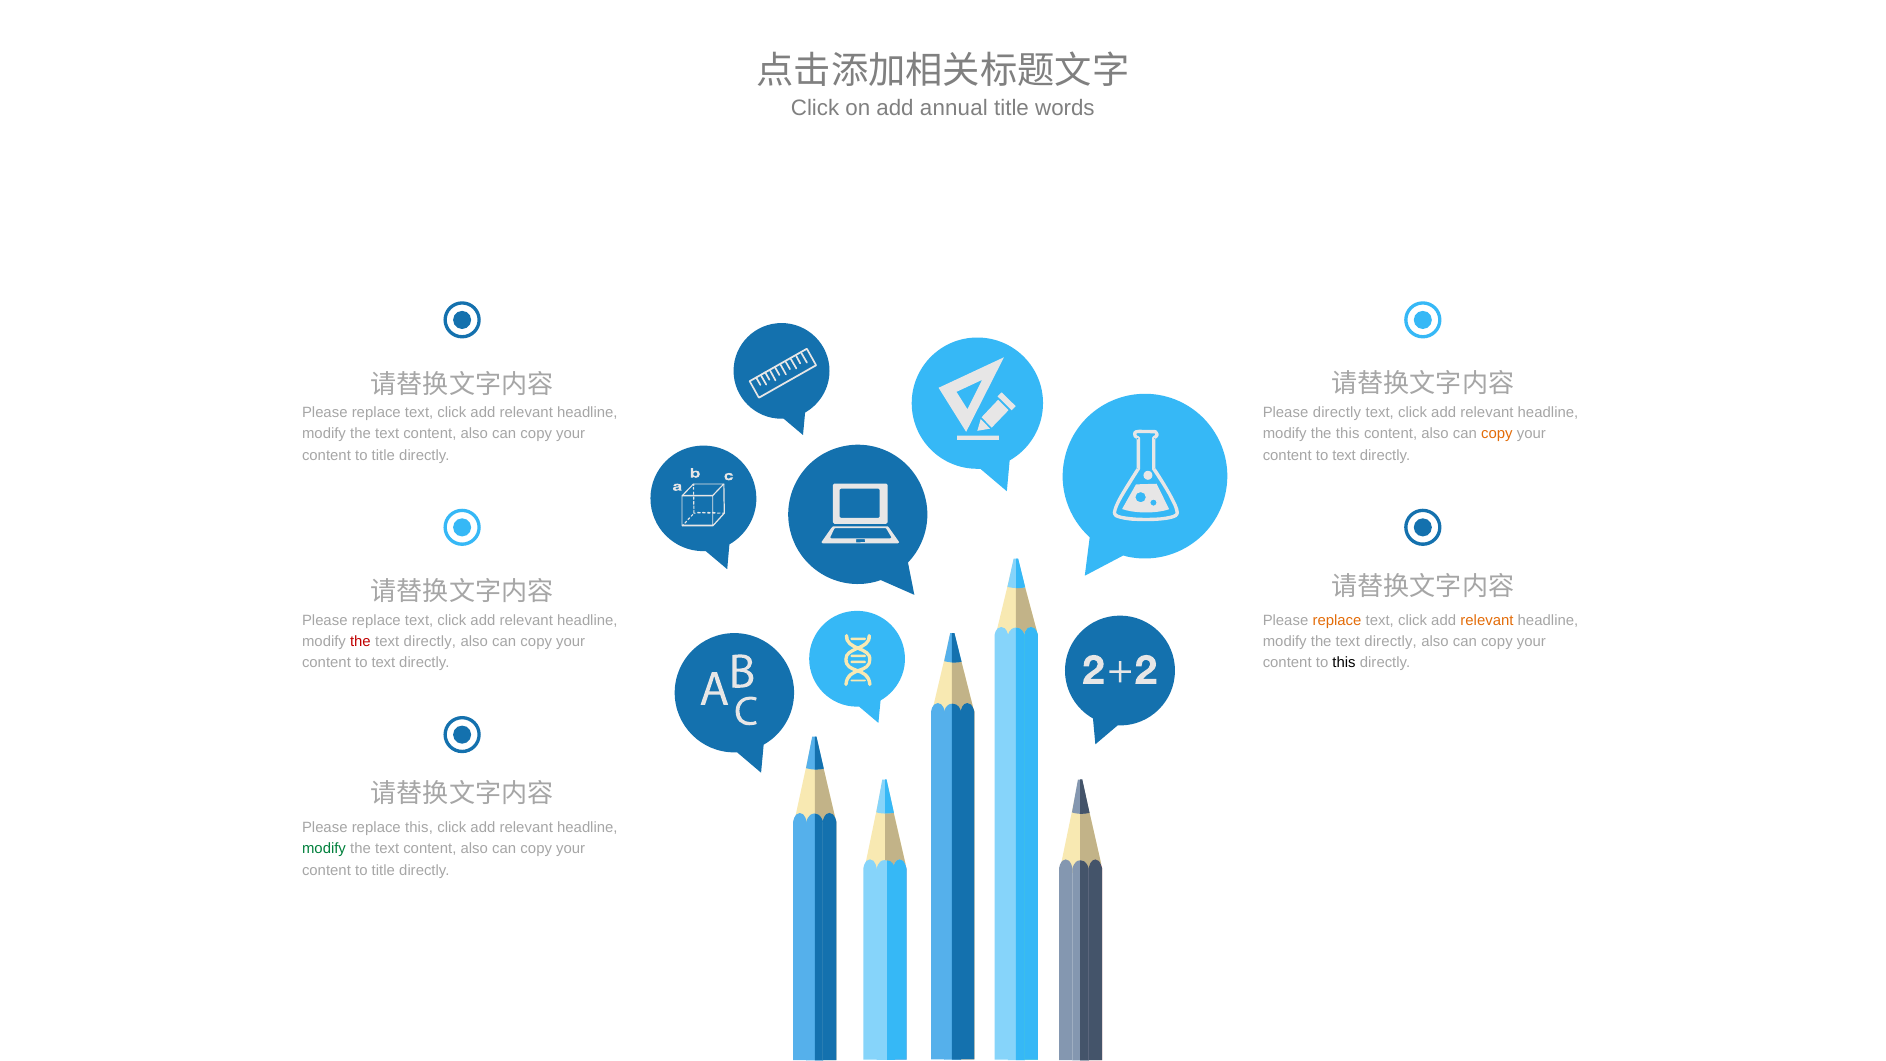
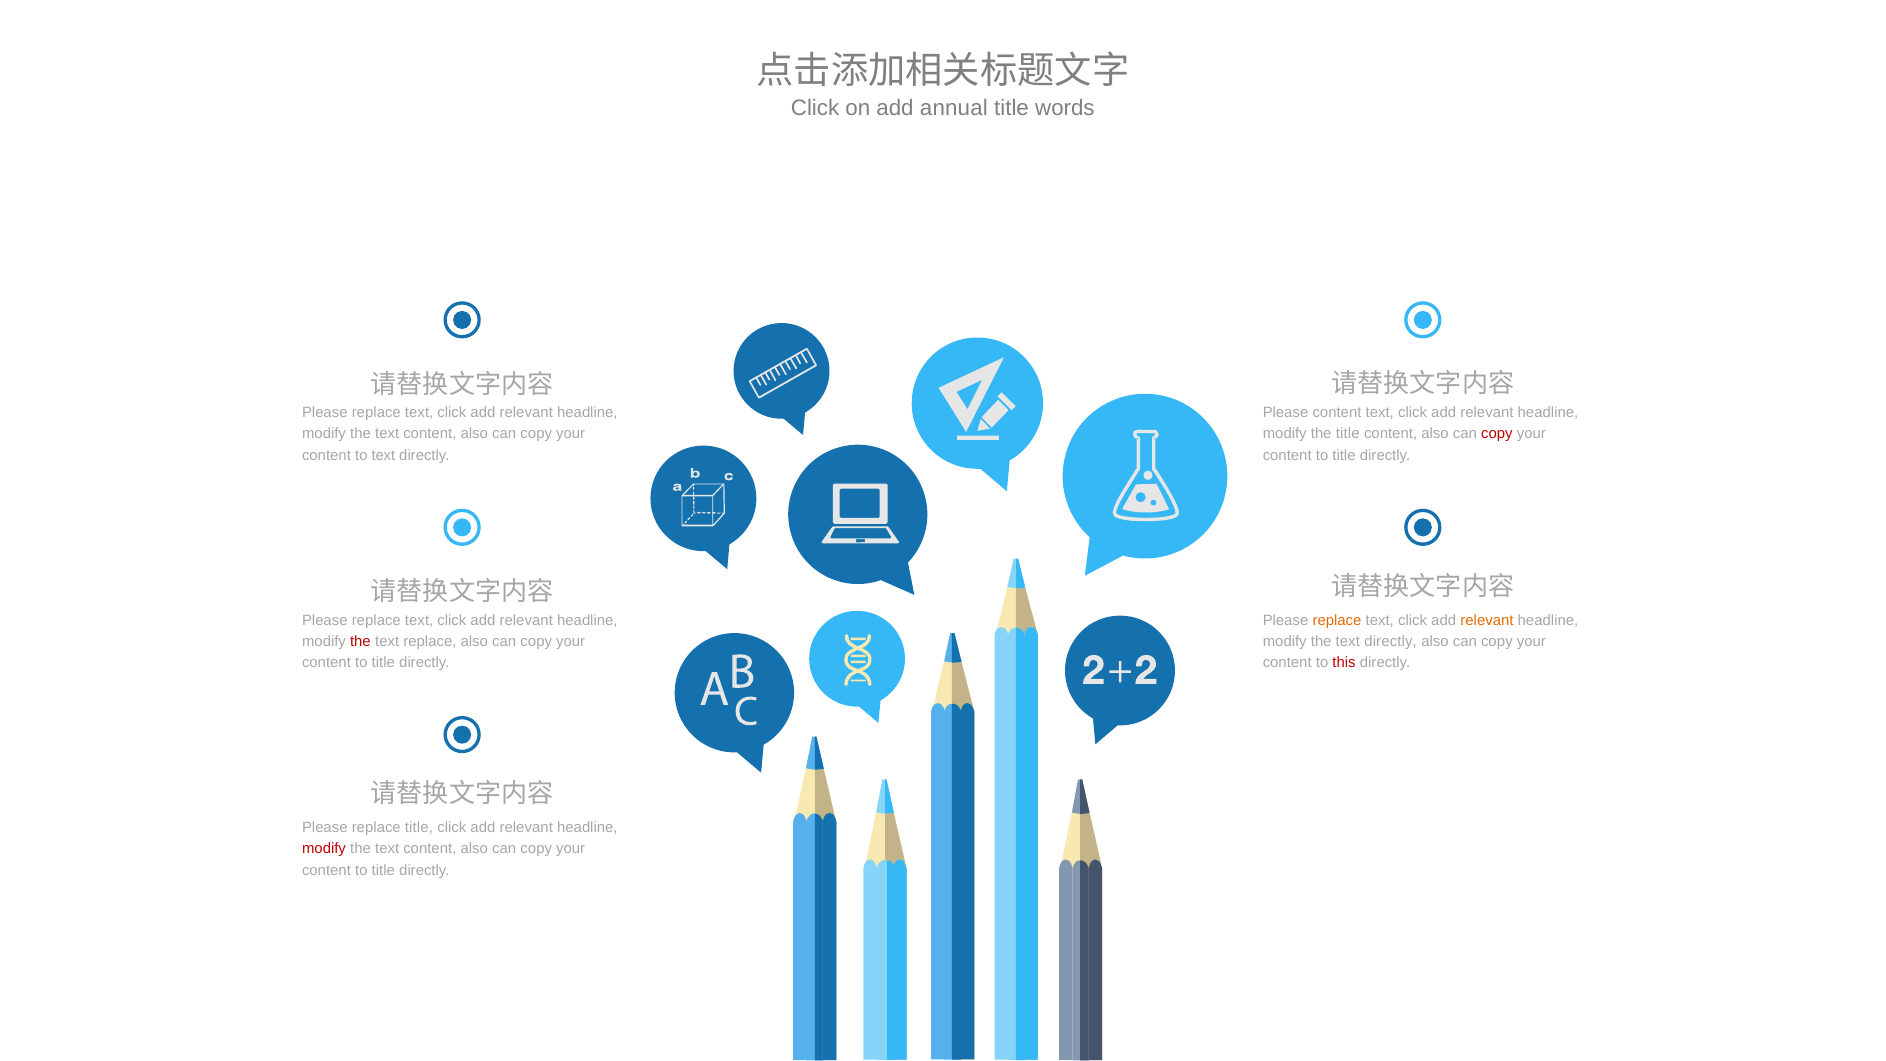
Please directly: directly -> content (1337, 413)
the this: this -> title (1348, 434)
copy colour: orange -> red (1497, 434)
title: title -> text (383, 455)
text: text -> title (1344, 455)
directly: directly -> replace (430, 641)
text: text -> title (383, 663)
this colour: black -> red (1344, 663)
replace this: this -> title (419, 827)
modify colour: green -> red (324, 849)
